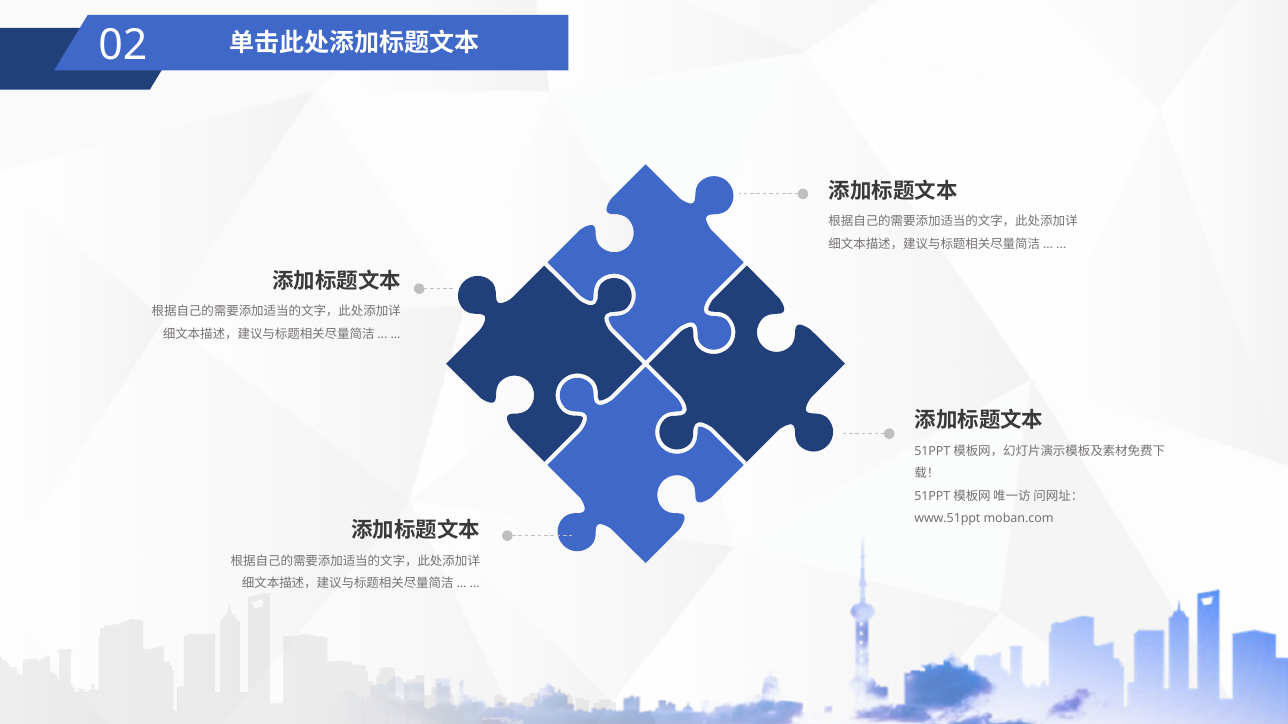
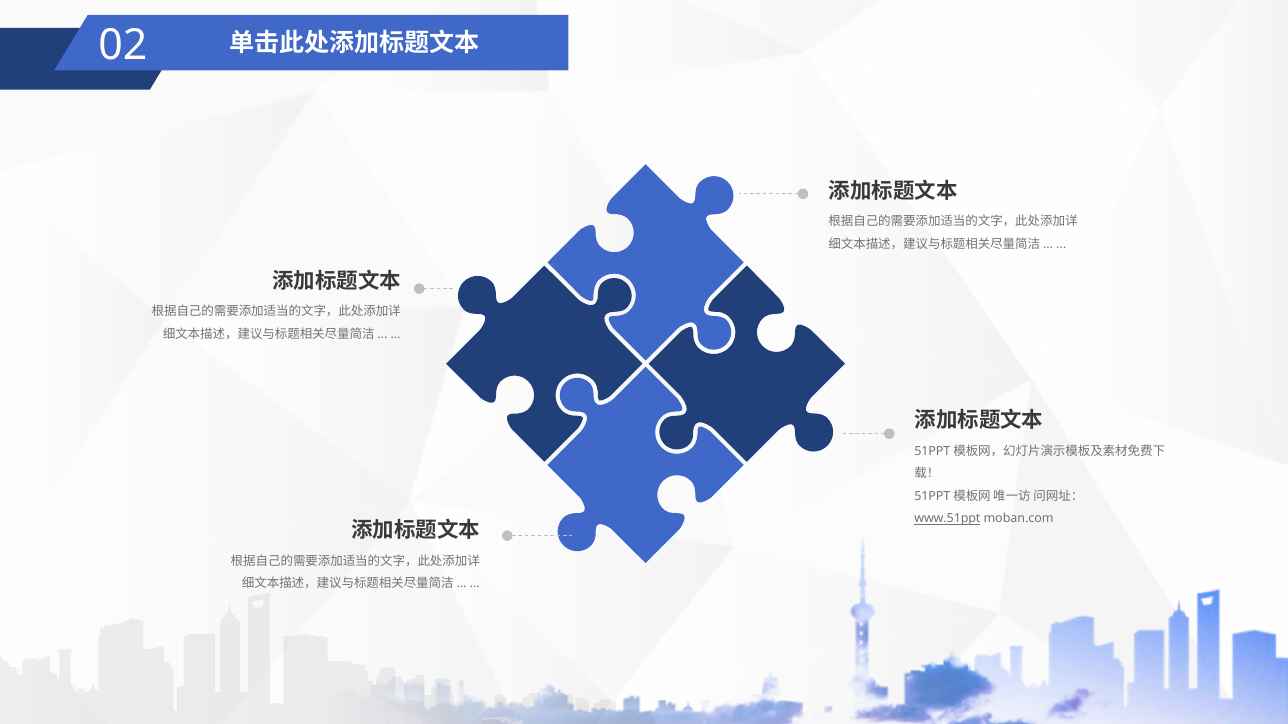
www.51ppt underline: none -> present (947, 519)
